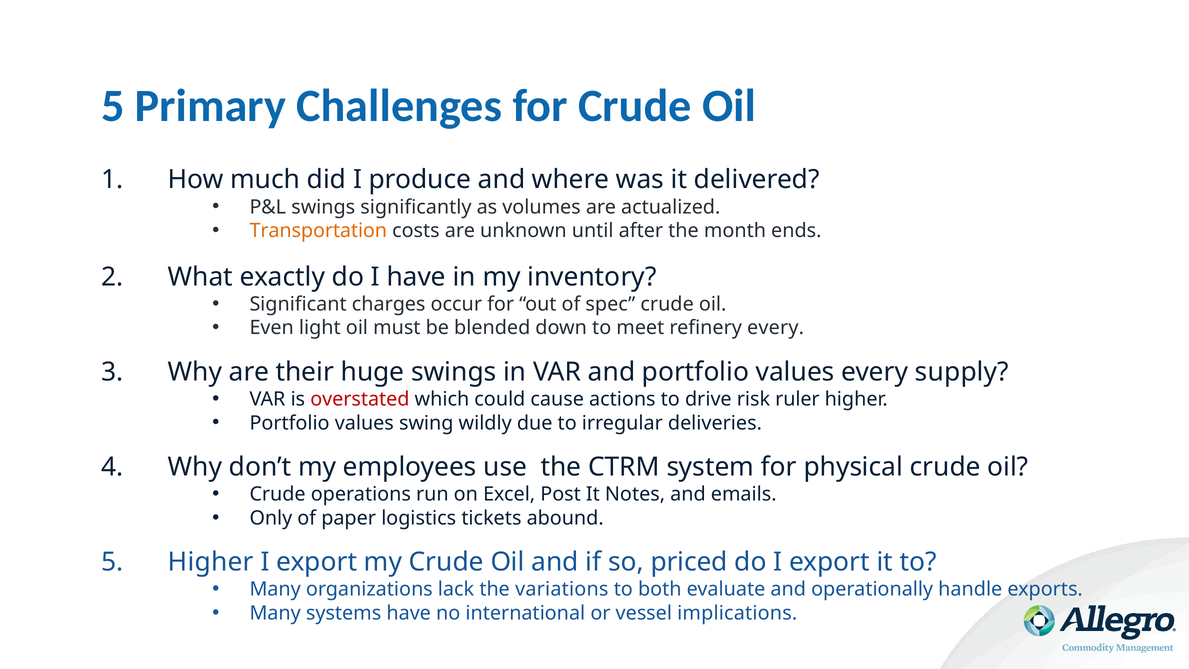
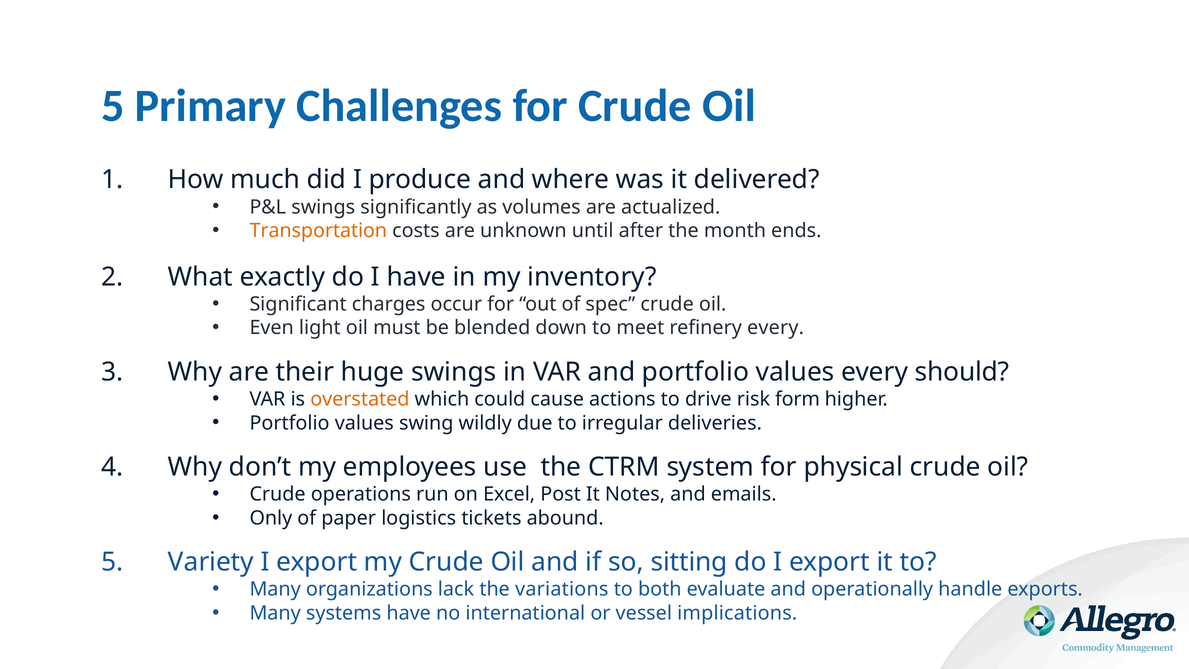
supply: supply -> should (962, 372)
overstated colour: red -> orange (360, 399)
ruler: ruler -> form (797, 399)
5 Higher: Higher -> Variety (211, 562)
priced: priced -> sitting (689, 562)
